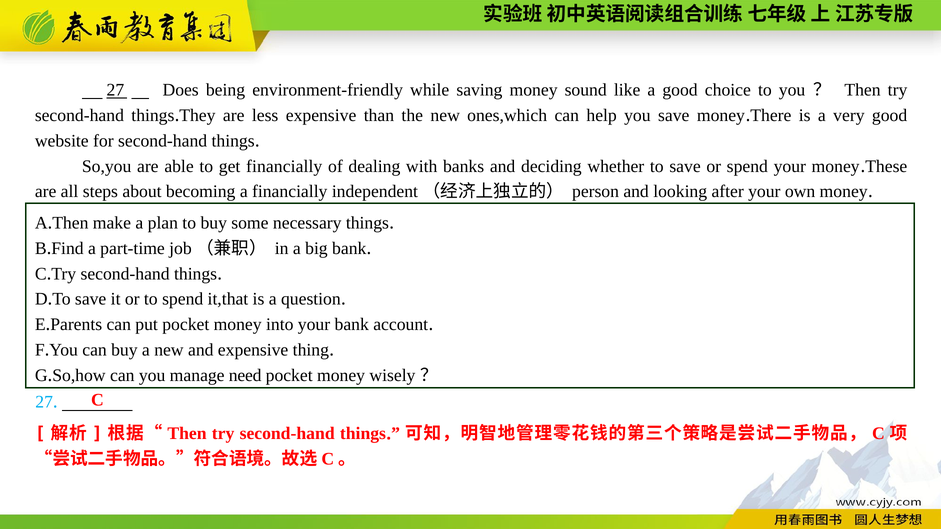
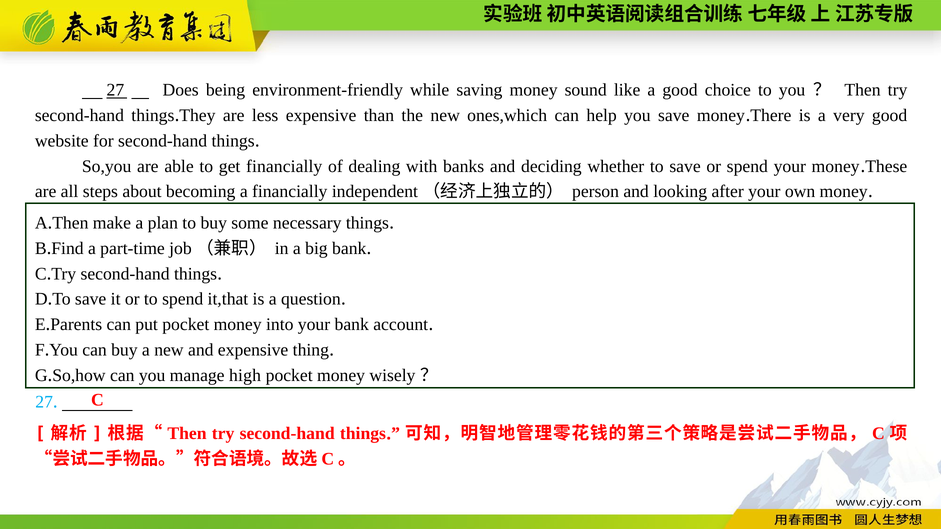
need: need -> high (245, 376)
